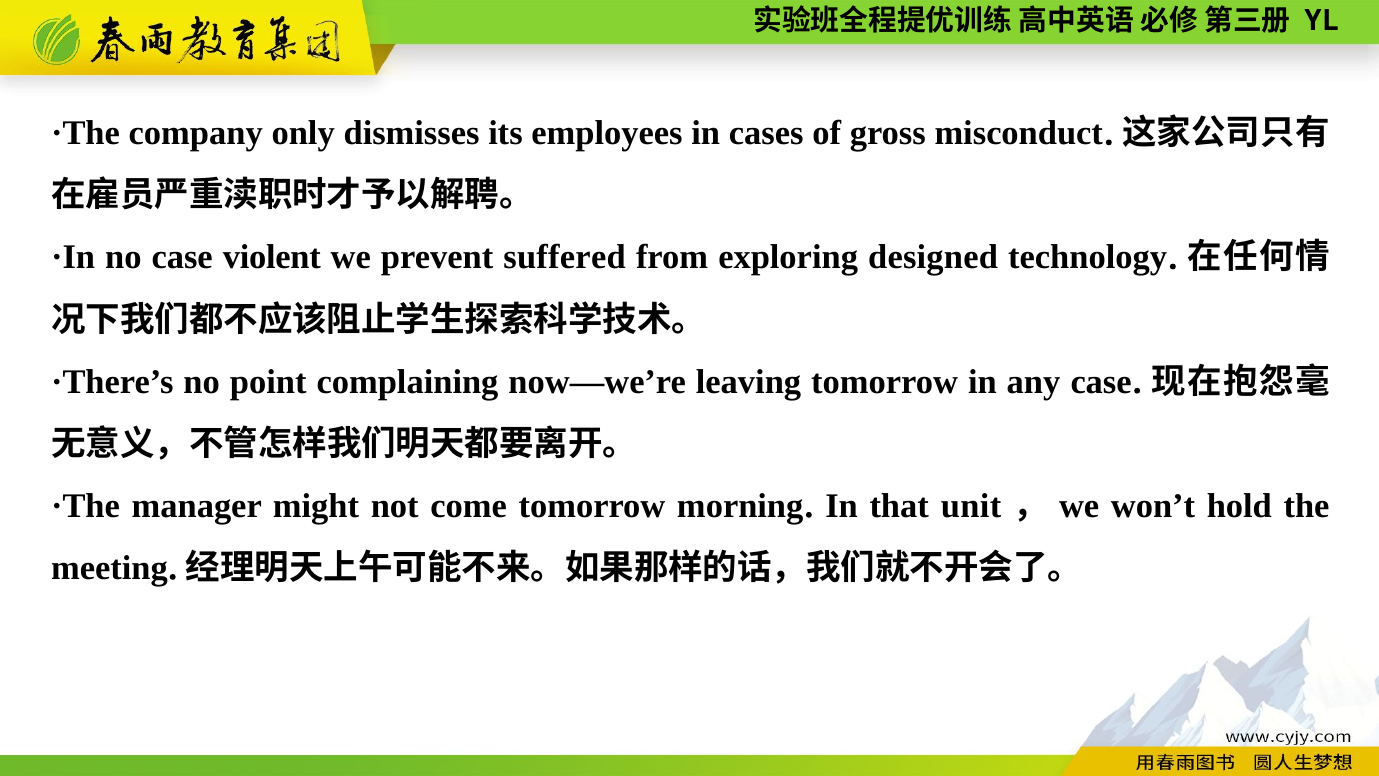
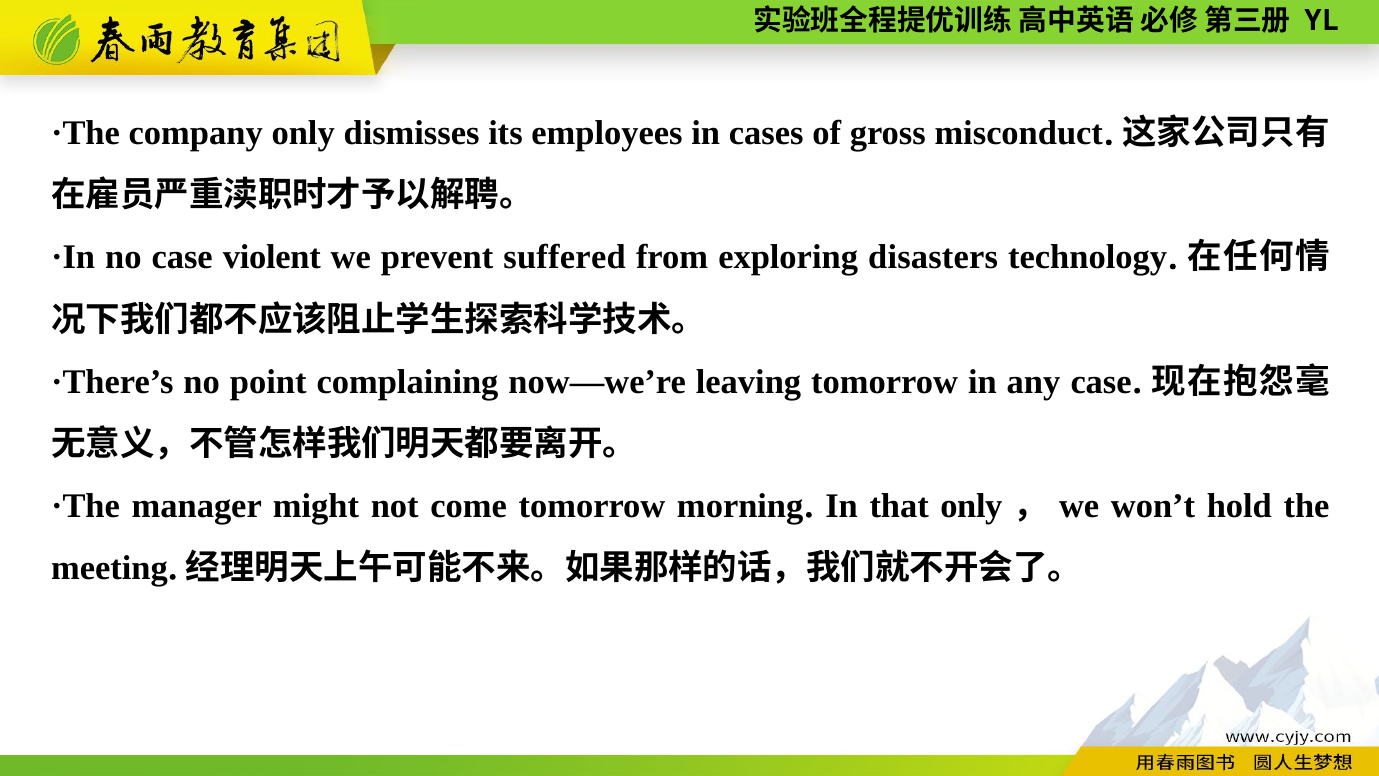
designed: designed -> disasters (933, 258)
that unit: unit -> only (971, 506)
